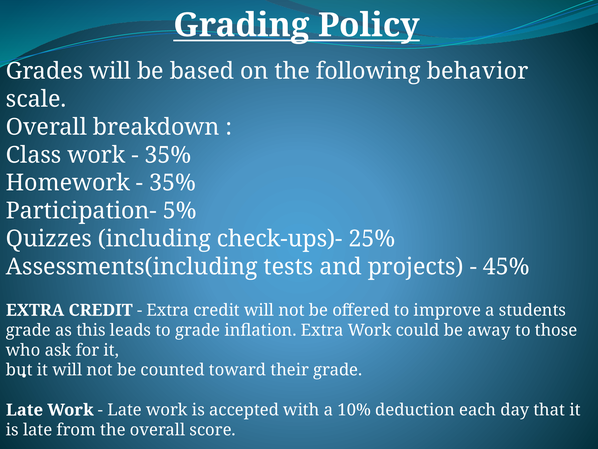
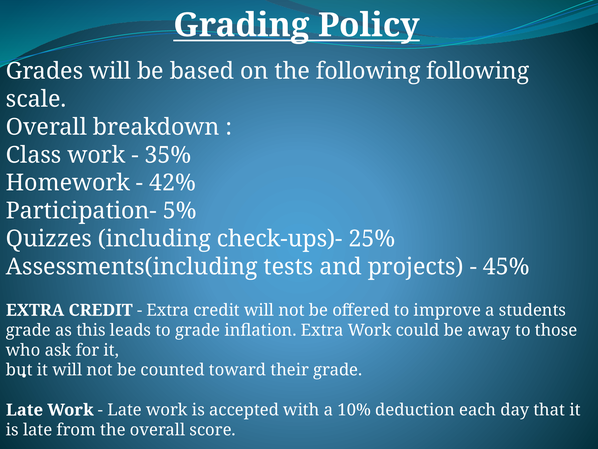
following behavior: behavior -> following (478, 71)
35%: 35% -> 42% (173, 183)
